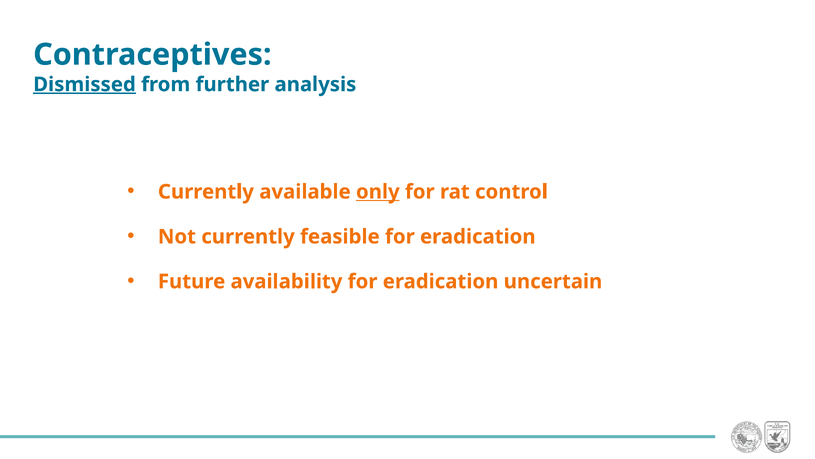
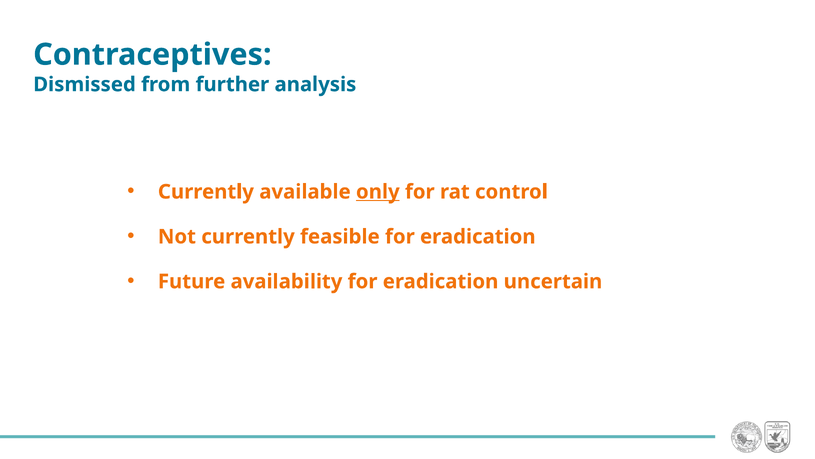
Dismissed underline: present -> none (85, 84)
